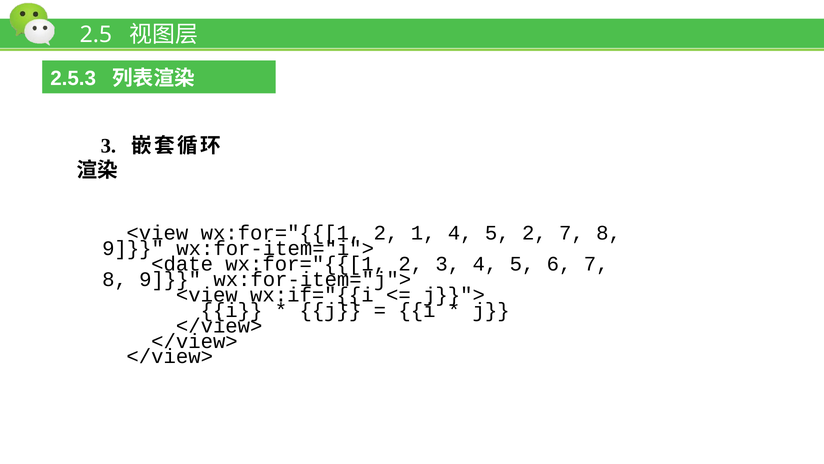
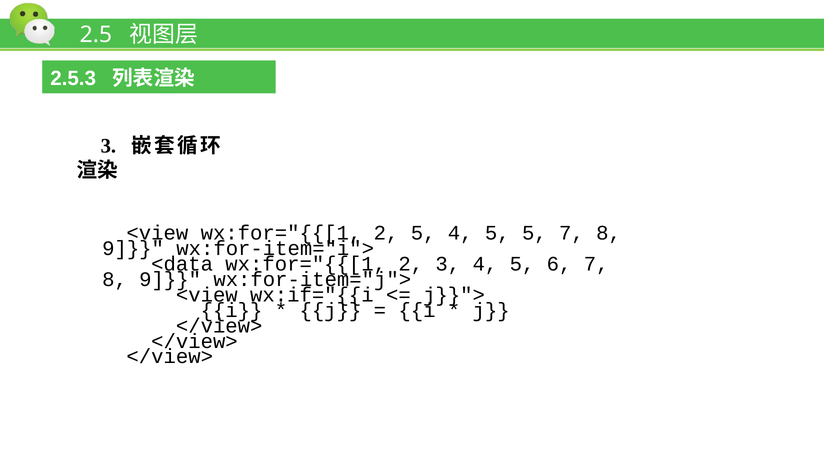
2 1: 1 -> 5 (423, 233)
5 2: 2 -> 5 (534, 233)
<date: <date -> <data (182, 264)
